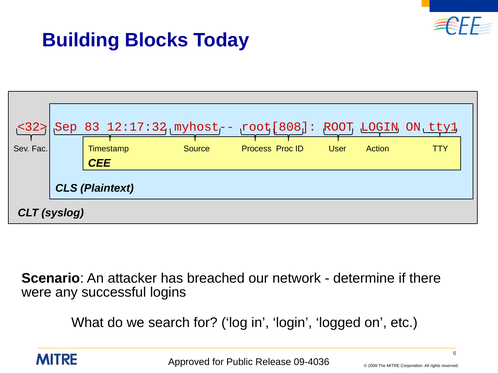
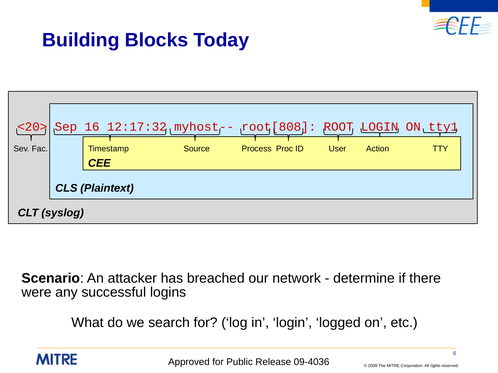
<32>: <32> -> <20> (32, 127)
83: 83 -> 16 (92, 127)
